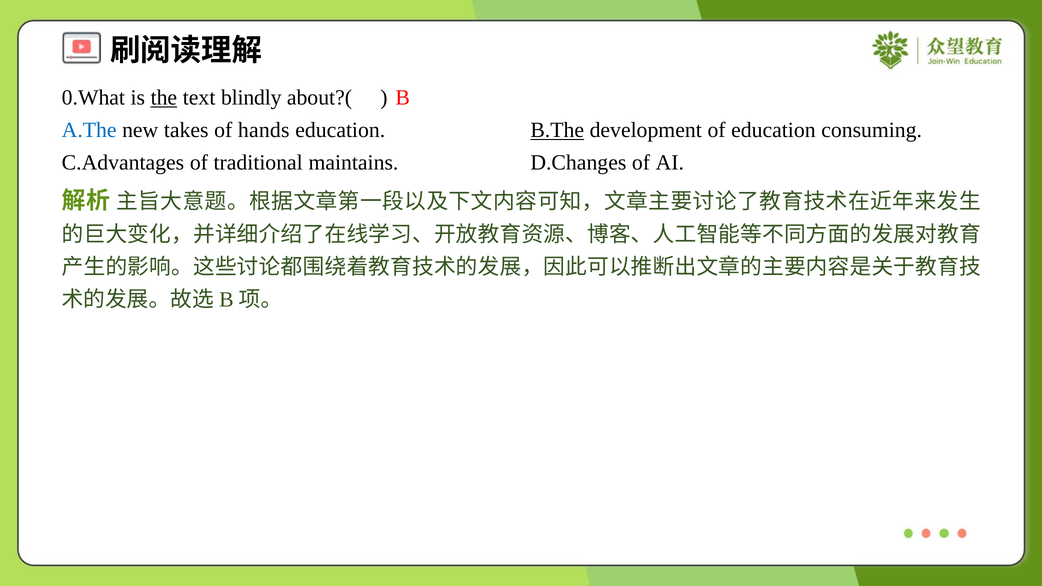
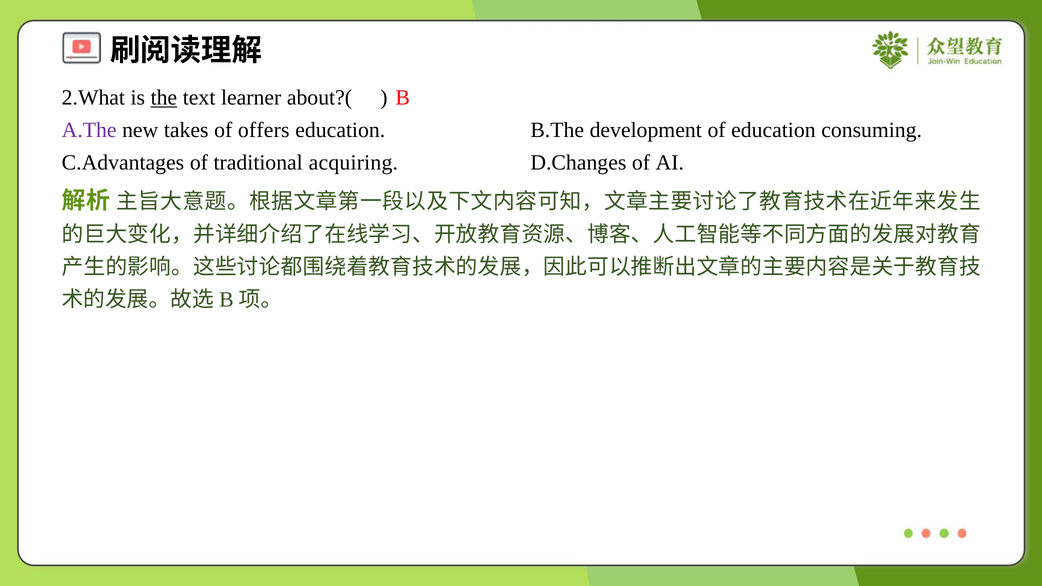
0.What: 0.What -> 2.What (93, 98)
blindly: blindly -> learner (251, 98)
A.The colour: blue -> purple (89, 130)
hands: hands -> offers (264, 130)
B.The underline: present -> none (557, 130)
maintains: maintains -> acquiring (353, 163)
